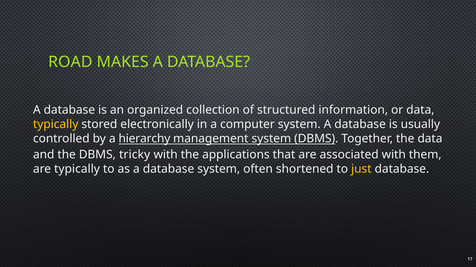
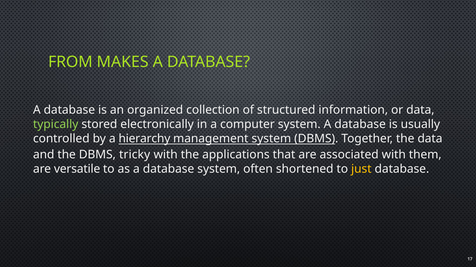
ROAD: ROAD -> FROM (70, 62)
typically colour: yellow -> light green (56, 125)
are typically: typically -> versatile (77, 169)
